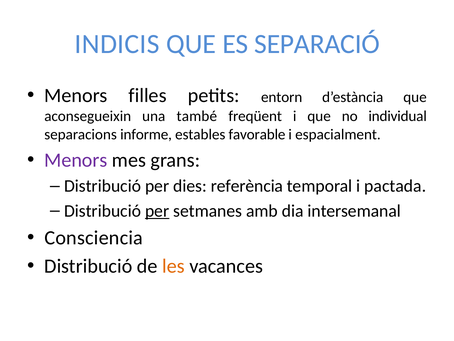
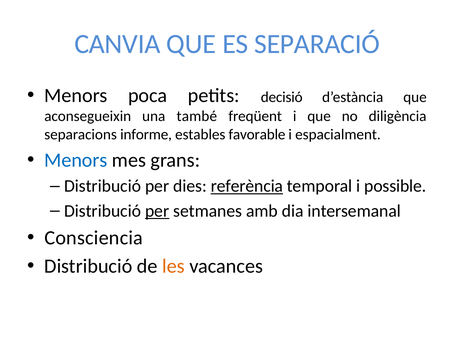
INDICIS: INDICIS -> CANVIA (117, 44)
filles: filles -> poca (148, 95)
entorn: entorn -> decisió (282, 97)
individual: individual -> diligència (398, 116)
Menors colour: purple -> blue (76, 160)
referència underline: none -> present (247, 186)
pactada: pactada -> possible (395, 186)
